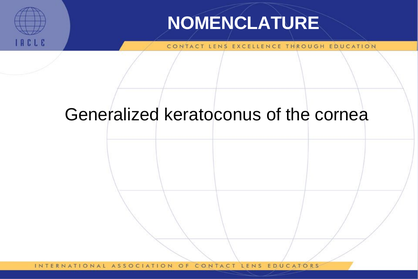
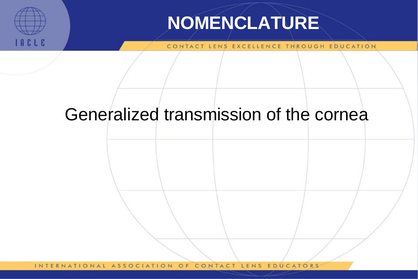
keratoconus: keratoconus -> transmission (213, 115)
